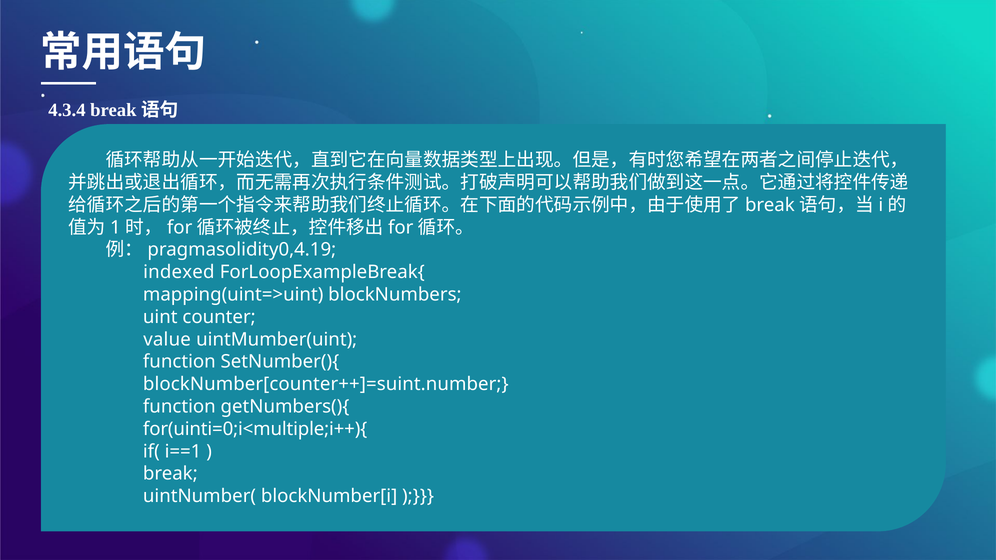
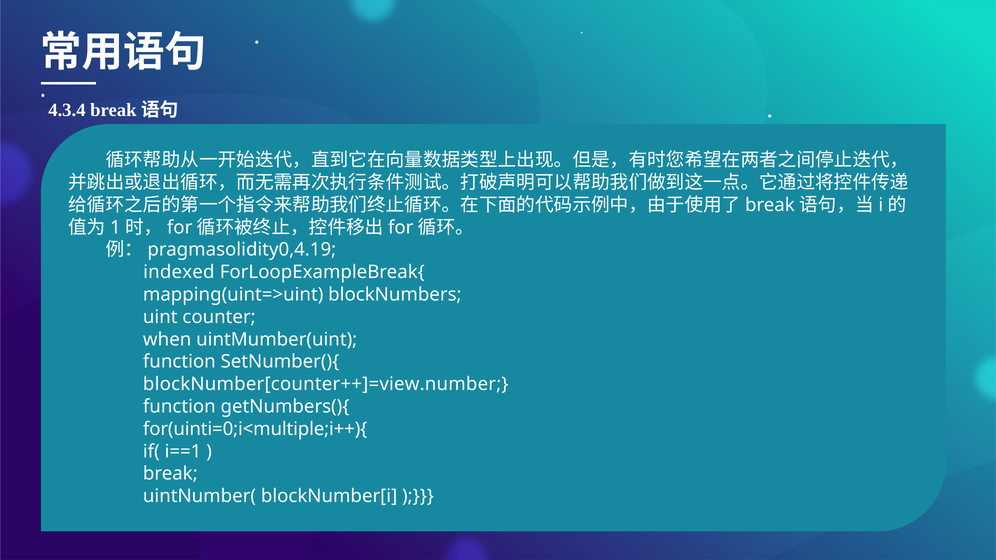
value: value -> when (167, 340)
blockNumber[counter++]=suint.number: blockNumber[counter++]=suint.number -> blockNumber[counter++]=view.number (326, 384)
